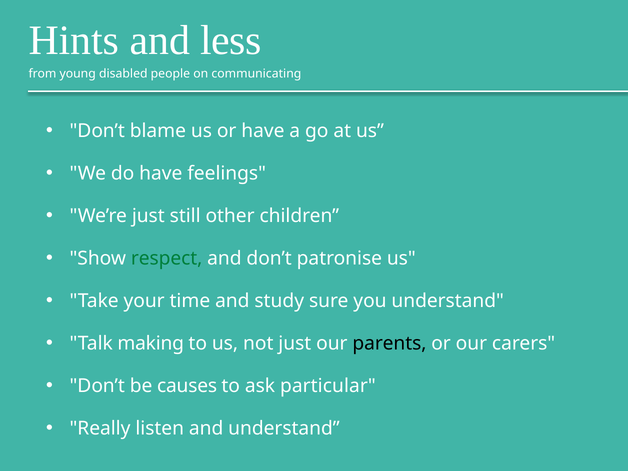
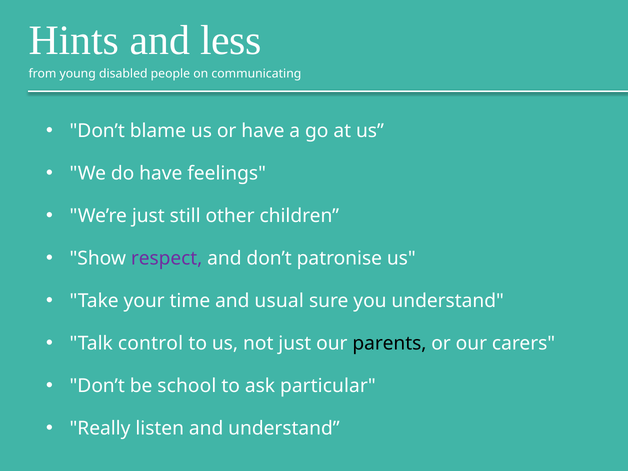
respect colour: green -> purple (167, 258)
study: study -> usual (279, 301)
making: making -> control (151, 343)
causes: causes -> school (187, 386)
